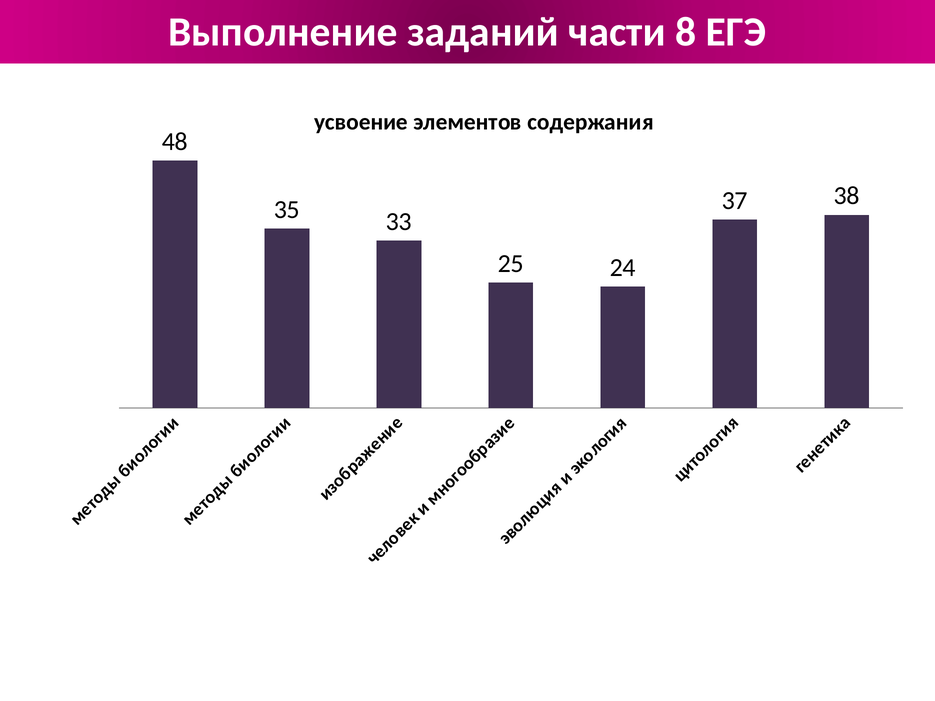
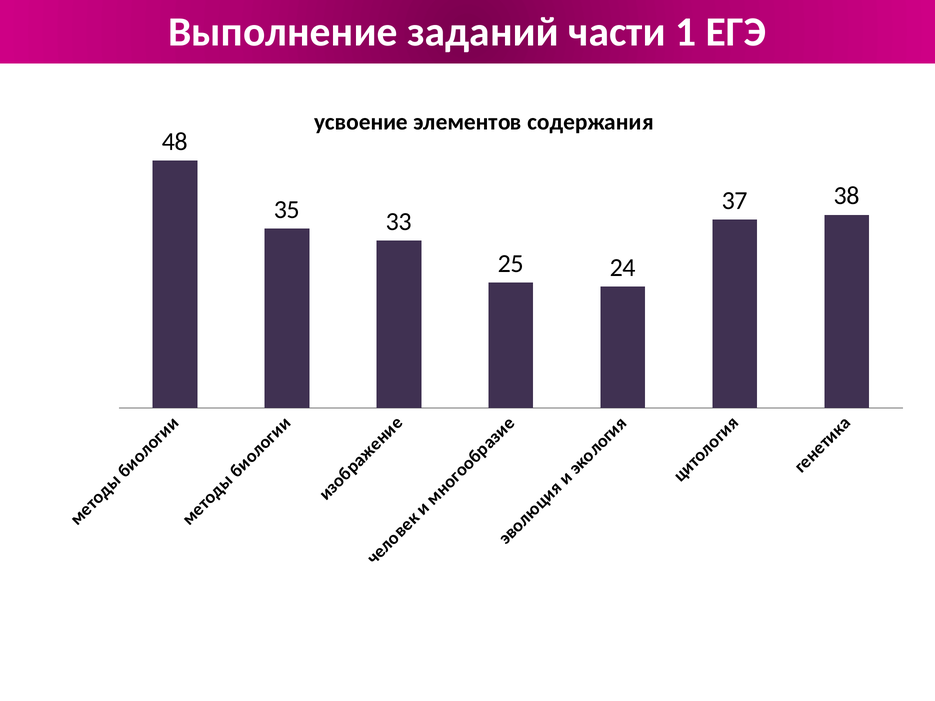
8: 8 -> 1 (686, 32)
